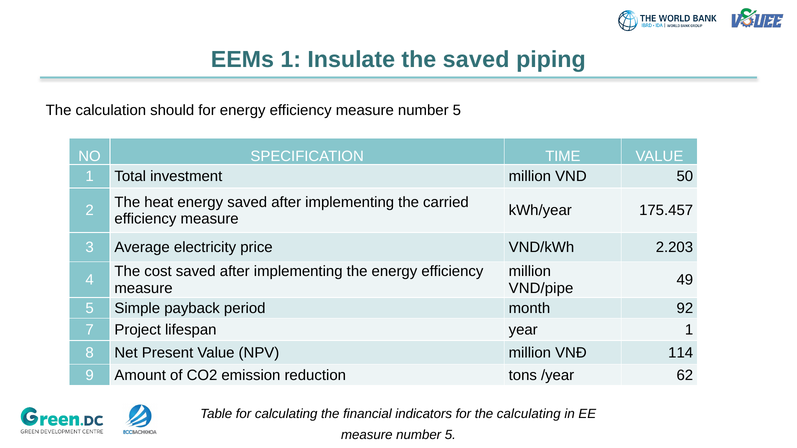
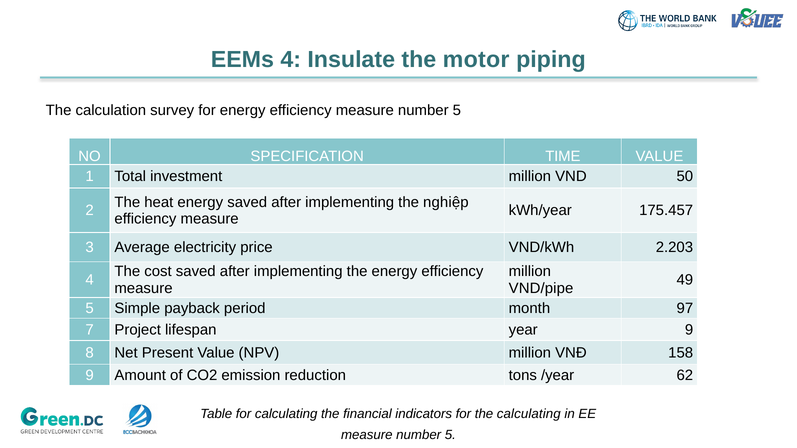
EEMs 1: 1 -> 4 (291, 60)
the saved: saved -> motor (476, 60)
should: should -> survey (172, 111)
carried: carried -> nghiệp (446, 202)
92: 92 -> 97 (685, 308)
year 1: 1 -> 9 (689, 330)
114: 114 -> 158 (681, 353)
